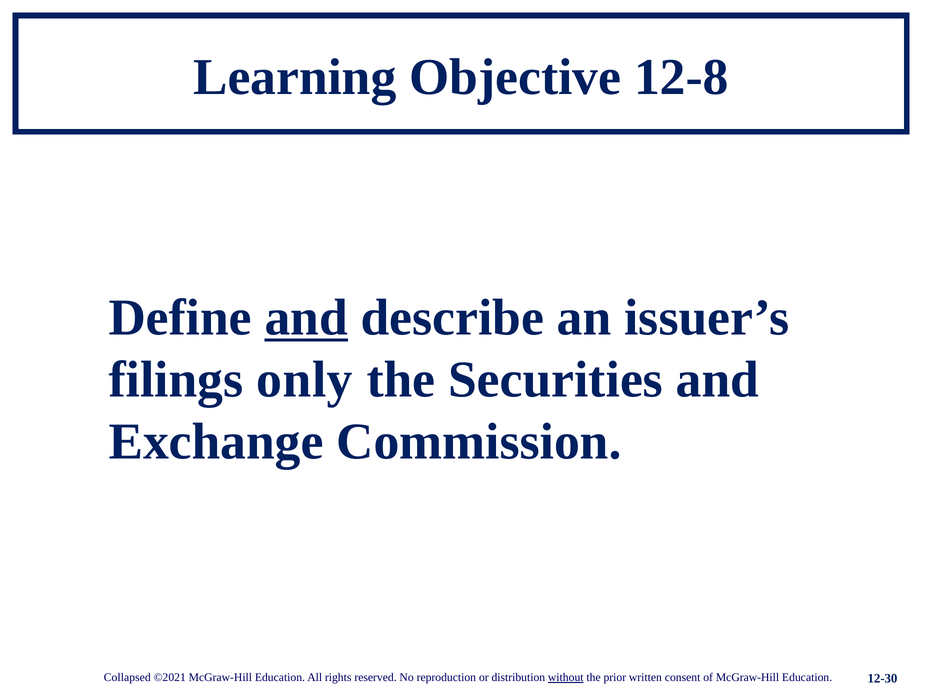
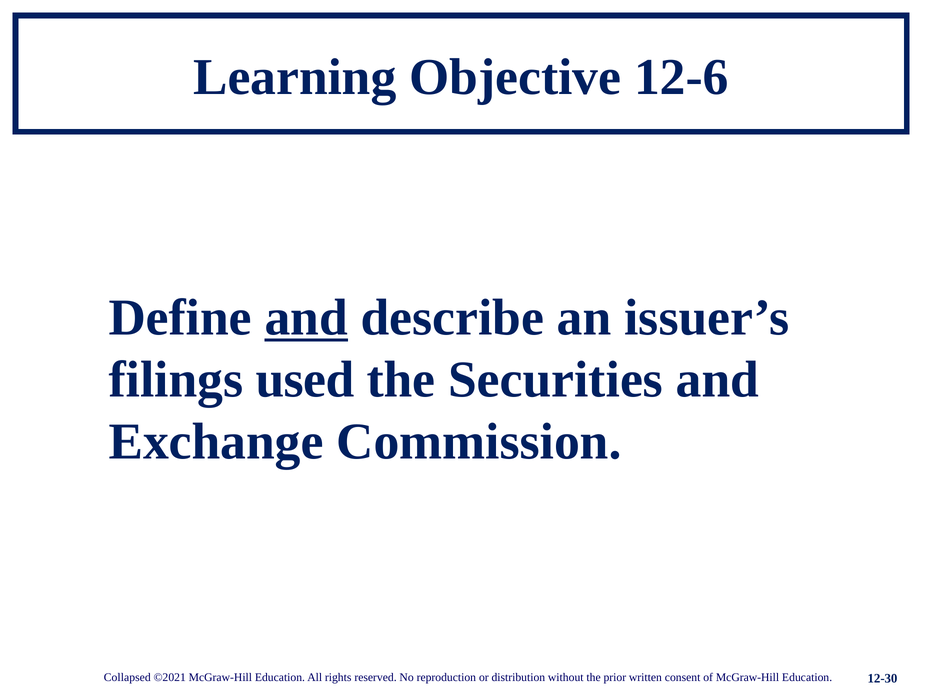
12-8: 12-8 -> 12-6 (681, 77)
only: only -> used (305, 379)
without underline: present -> none (566, 677)
